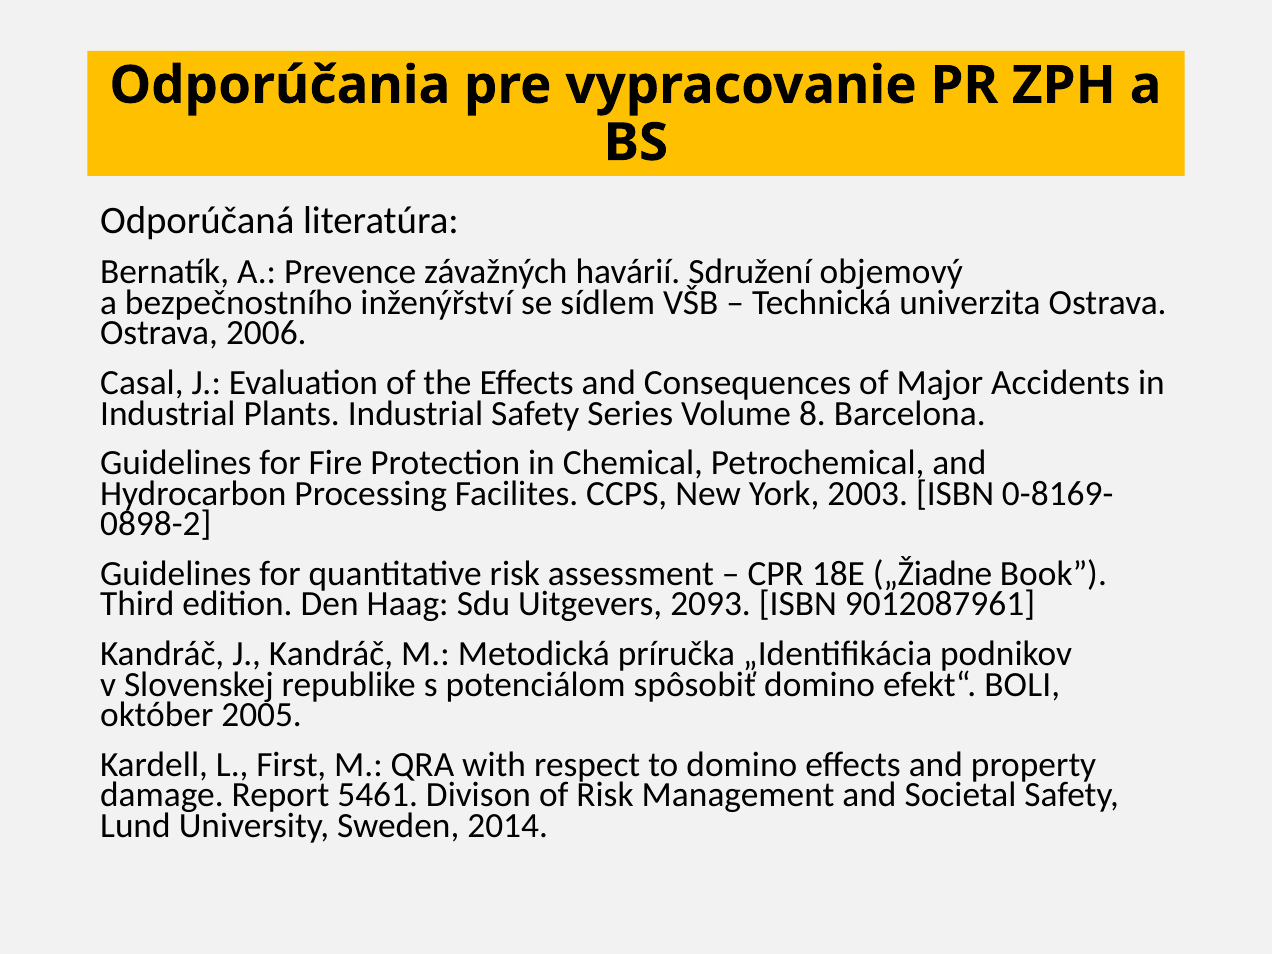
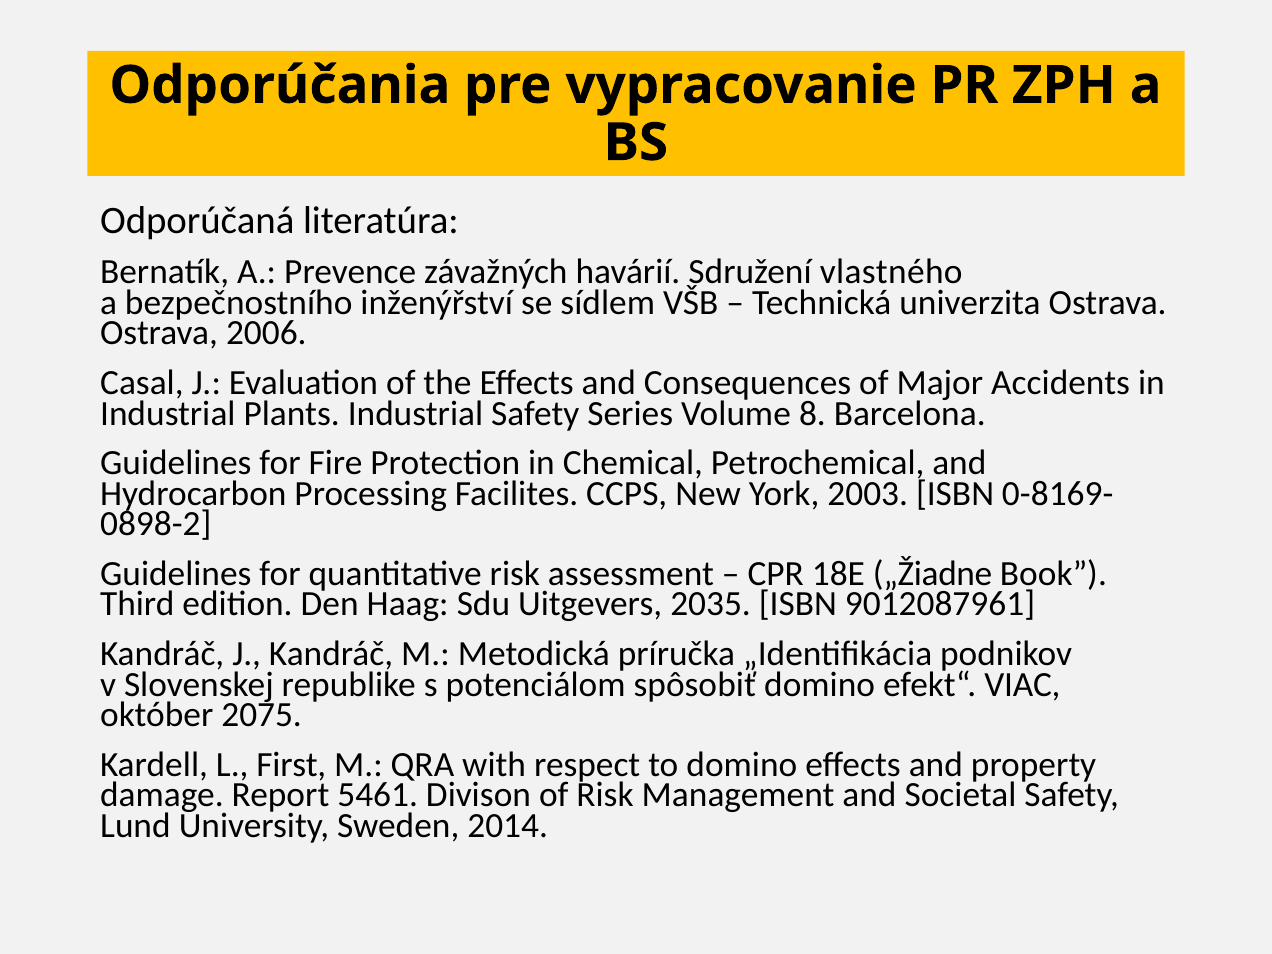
objemový: objemový -> vlastného (891, 272)
2093: 2093 -> 2035 (711, 604)
BOLI: BOLI -> VIAC (1022, 684)
2005: 2005 -> 2075 (262, 715)
